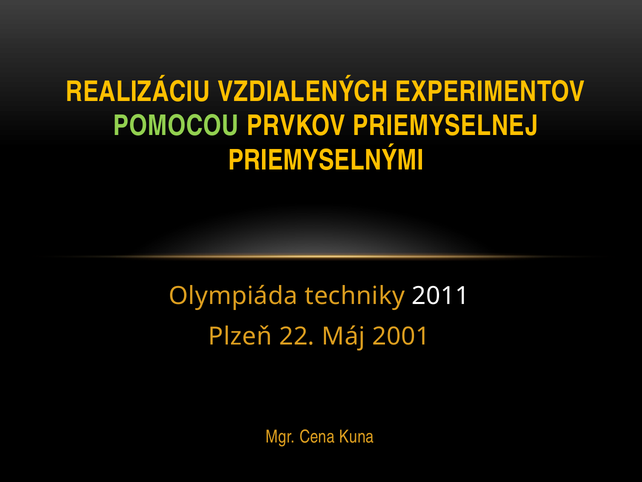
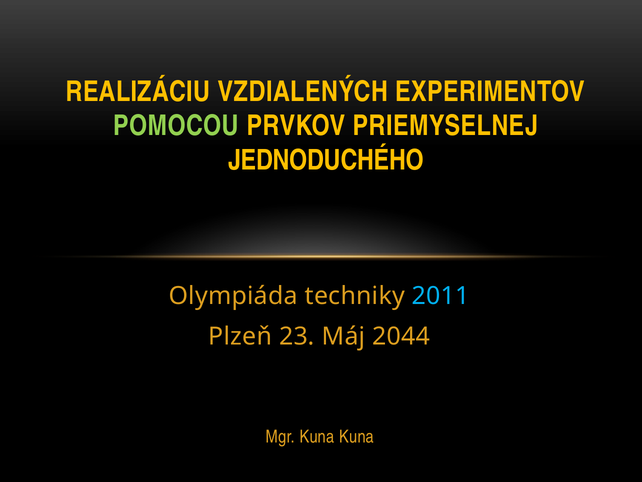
PRIEMYSELNÝMI: PRIEMYSELNÝMI -> JEDNODUCHÉHO (326, 160)
2011 colour: white -> light blue (441, 296)
22: 22 -> 23 (297, 336)
2001: 2001 -> 2044 (401, 336)
Mgr Cena: Cena -> Kuna (317, 436)
